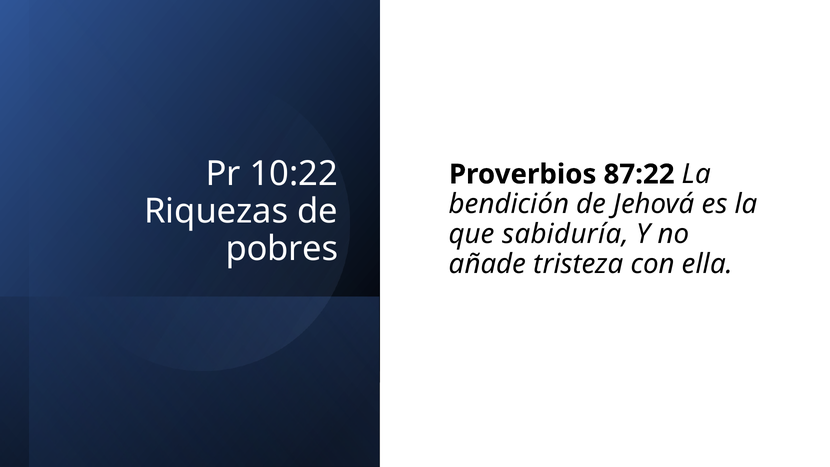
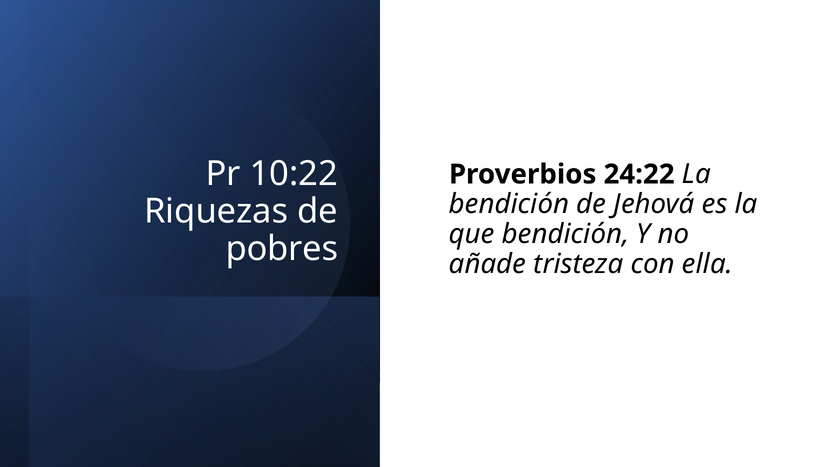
87:22: 87:22 -> 24:22 (639, 174)
que sabiduría: sabiduría -> bendición (566, 234)
